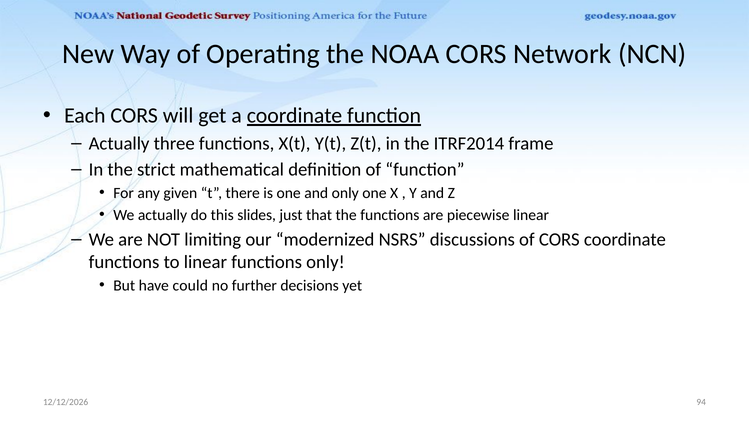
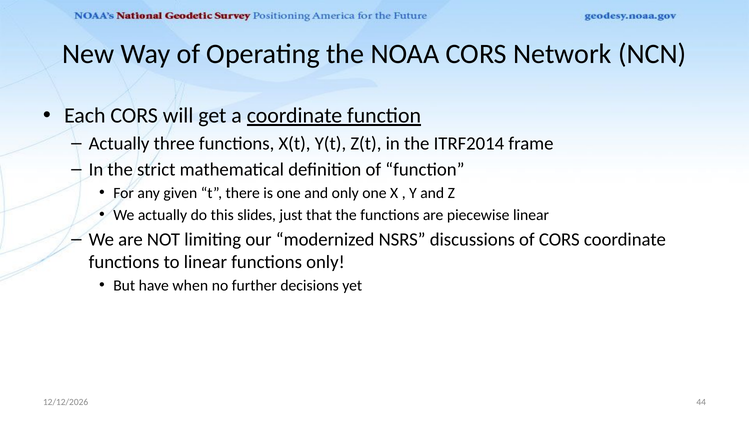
could: could -> when (190, 286)
94: 94 -> 44 (701, 402)
